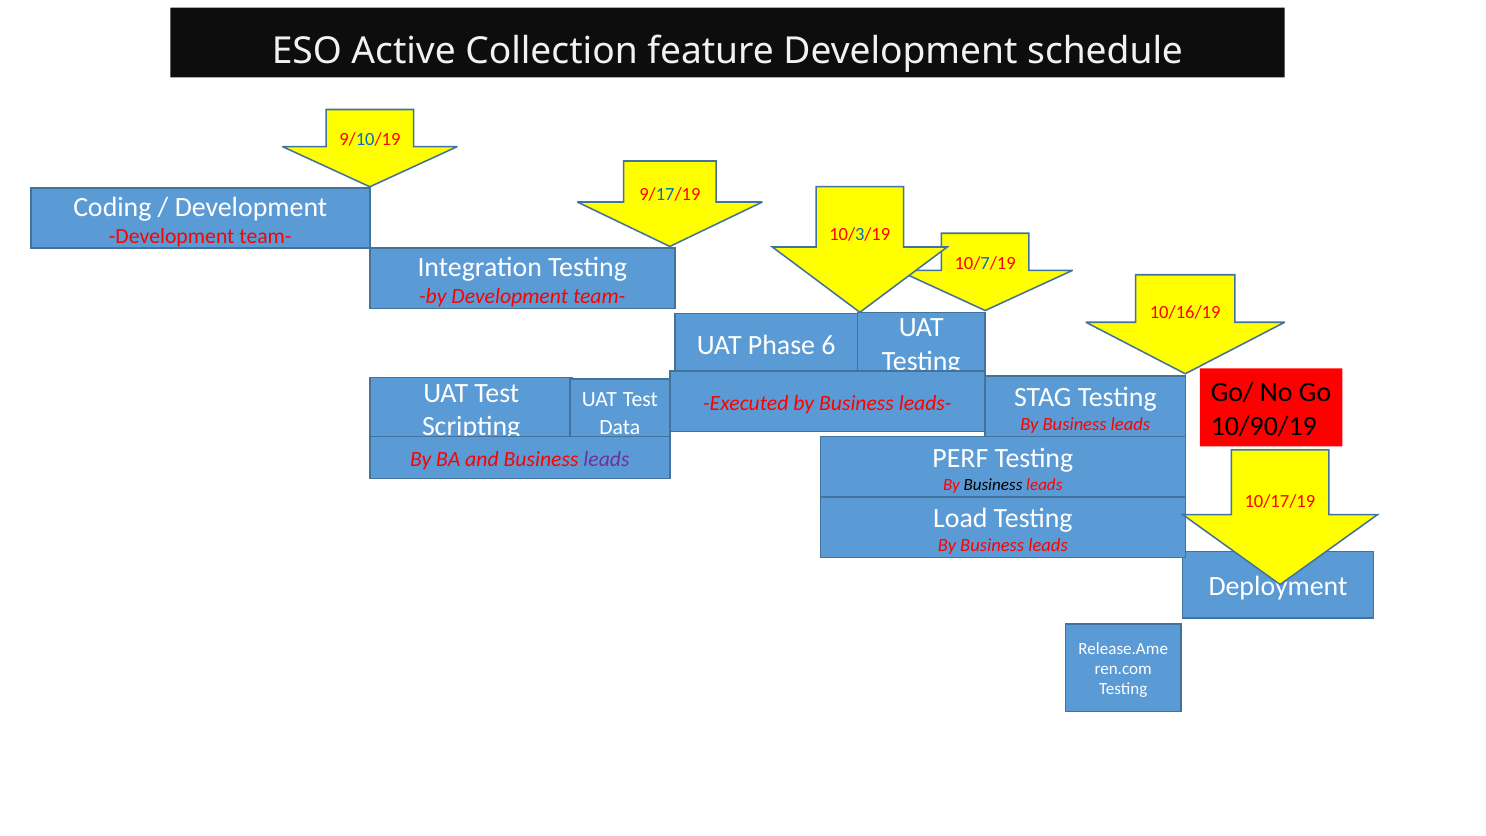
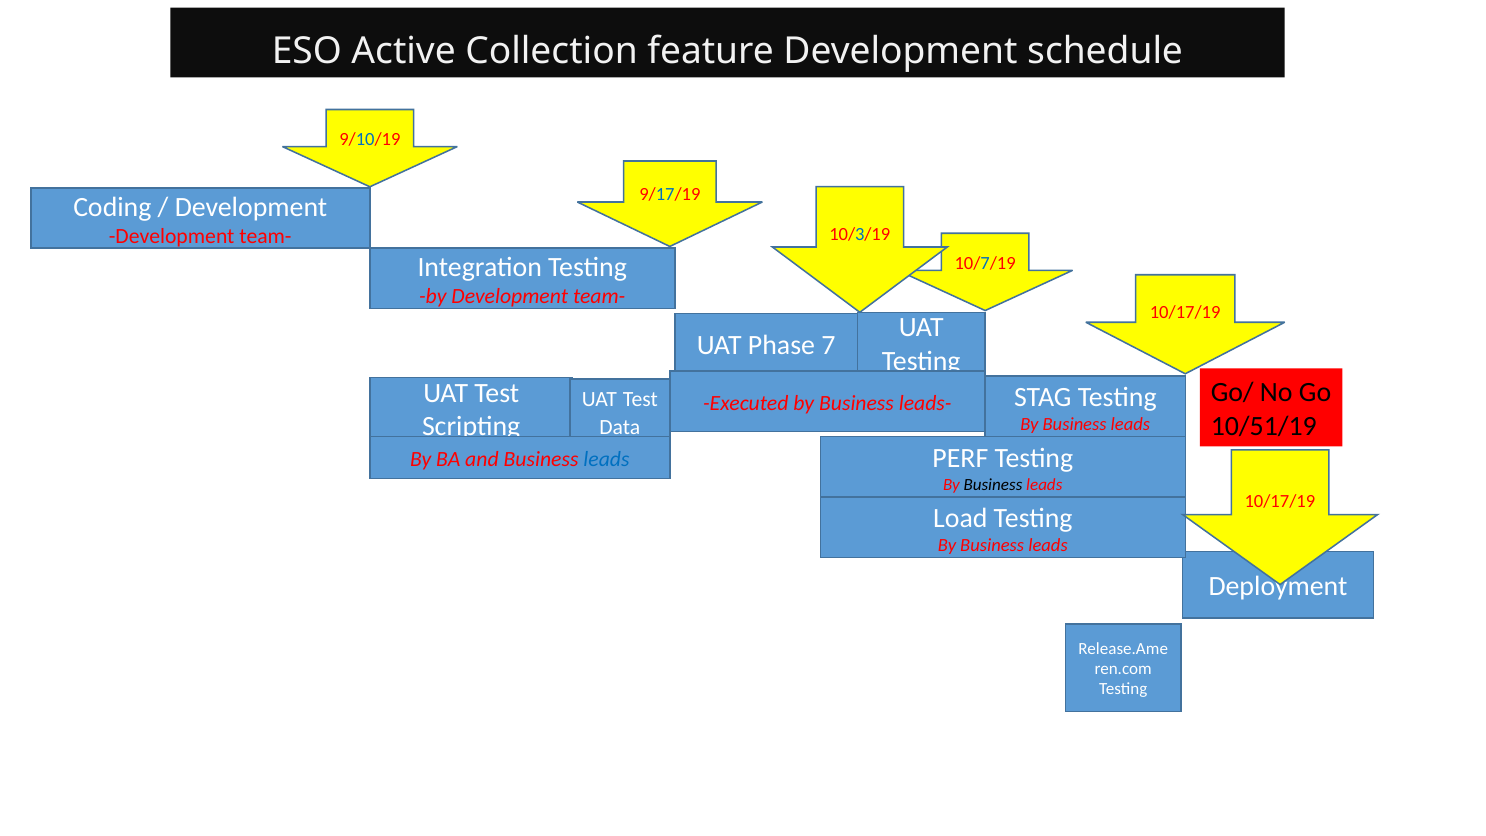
10/16/19: 10/16/19 -> 10/17/19 (1185, 313)
6: 6 -> 7 (828, 346)
10/90/19: 10/90/19 -> 10/51/19 (1264, 426)
leads colour: purple -> blue (606, 459)
